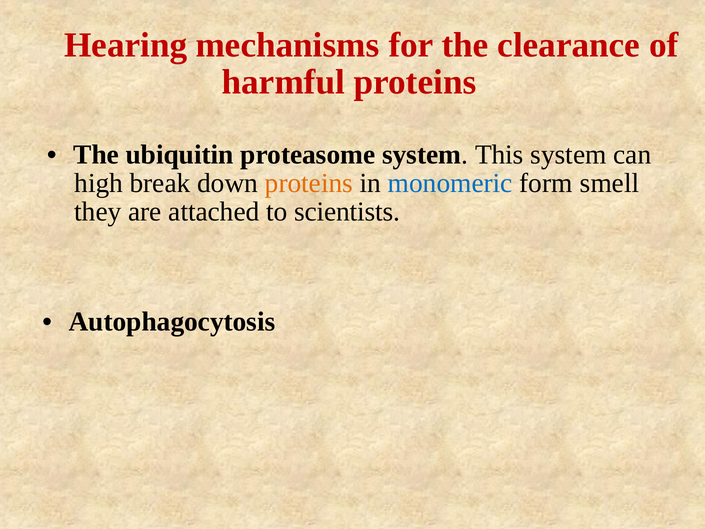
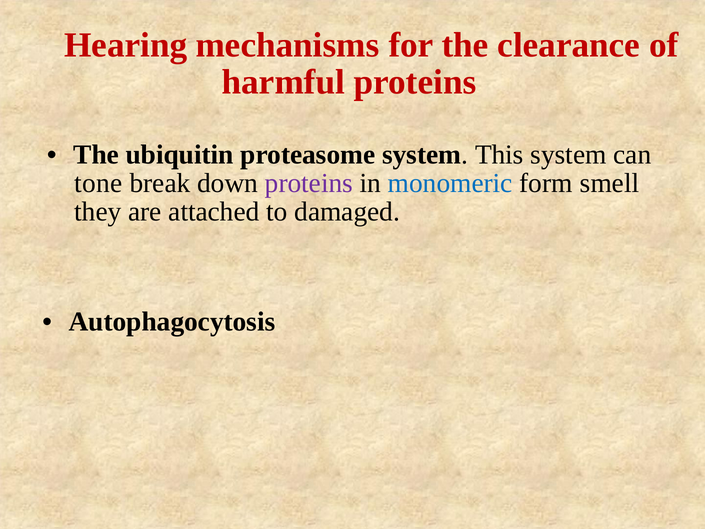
high: high -> tone (98, 183)
proteins colour: orange -> purple (309, 183)
scientists: scientists -> damaged (347, 212)
